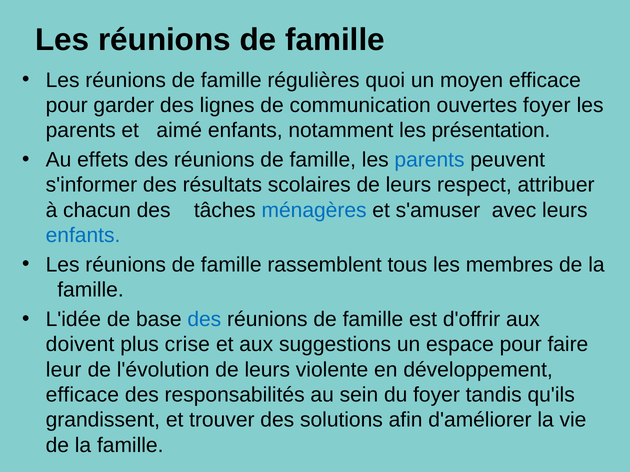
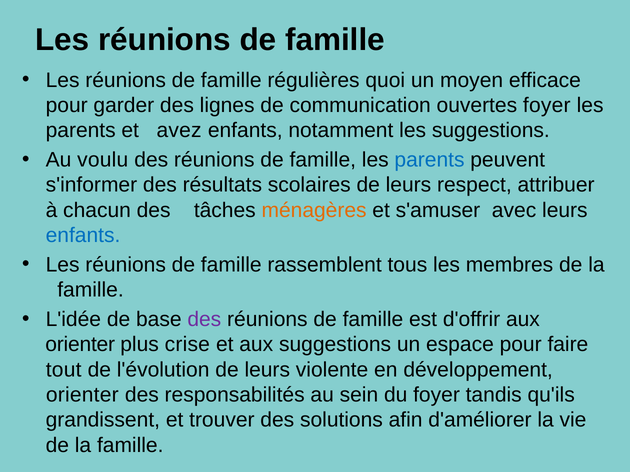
aimé: aimé -> avez (179, 131)
les présentation: présentation -> suggestions (491, 131)
effets: effets -> voulu (103, 160)
ménagères colour: blue -> orange (314, 210)
des colour: blue -> purple (204, 320)
doivent: doivent -> orienter (80, 345)
leur: leur -> tout (64, 370)
efficace: efficace -> orienter (82, 395)
